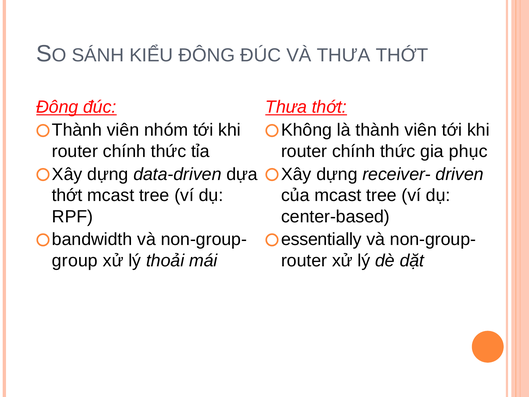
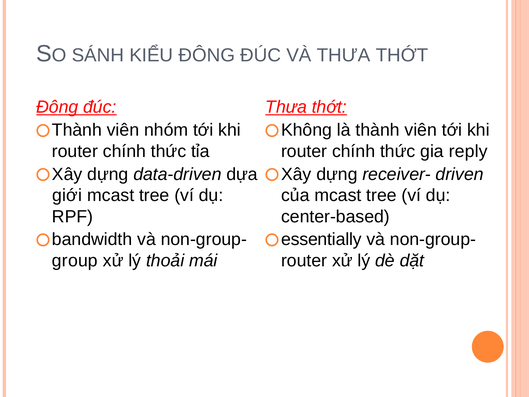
phục: phục -> reply (468, 151)
thớt: thớt -> giới (67, 195)
